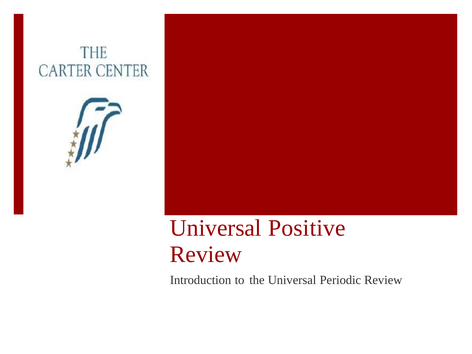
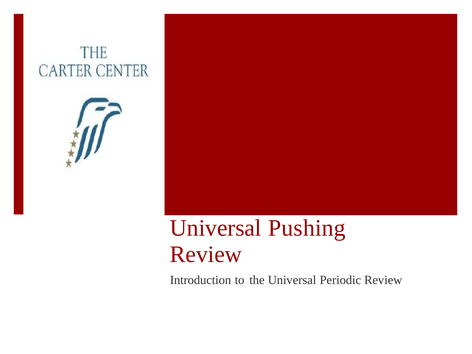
Positive: Positive -> Pushing (307, 228)
